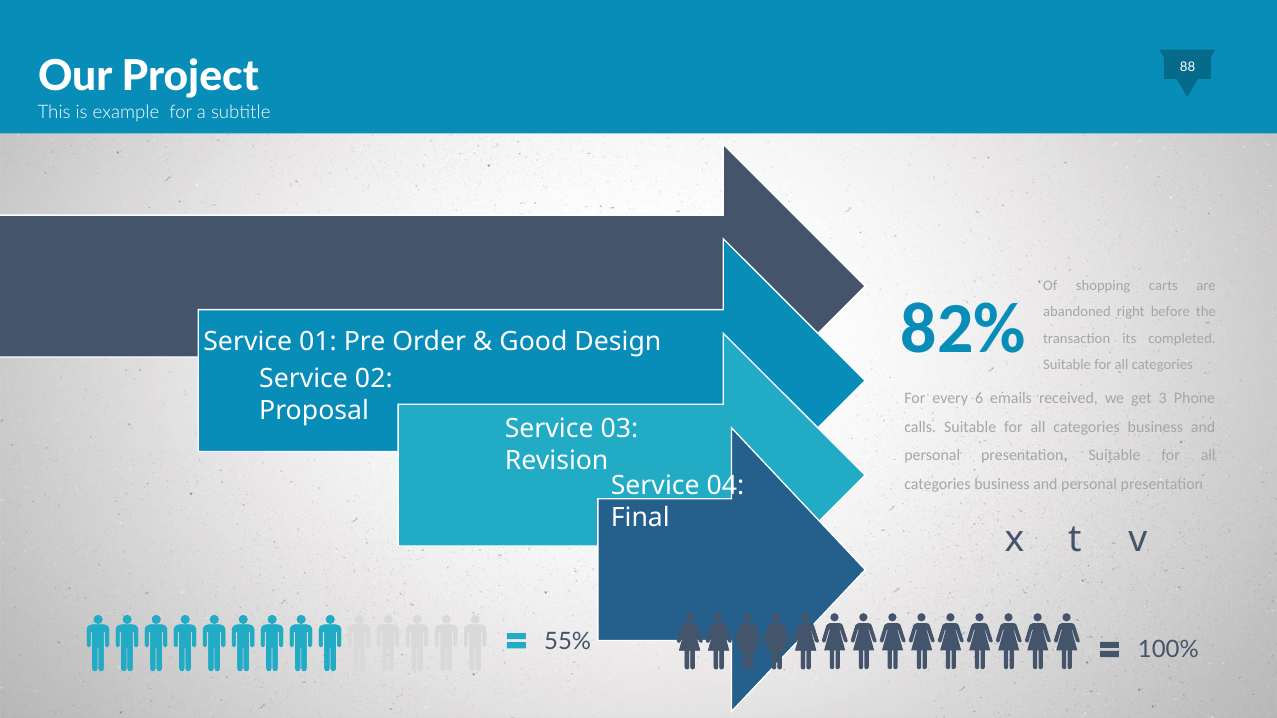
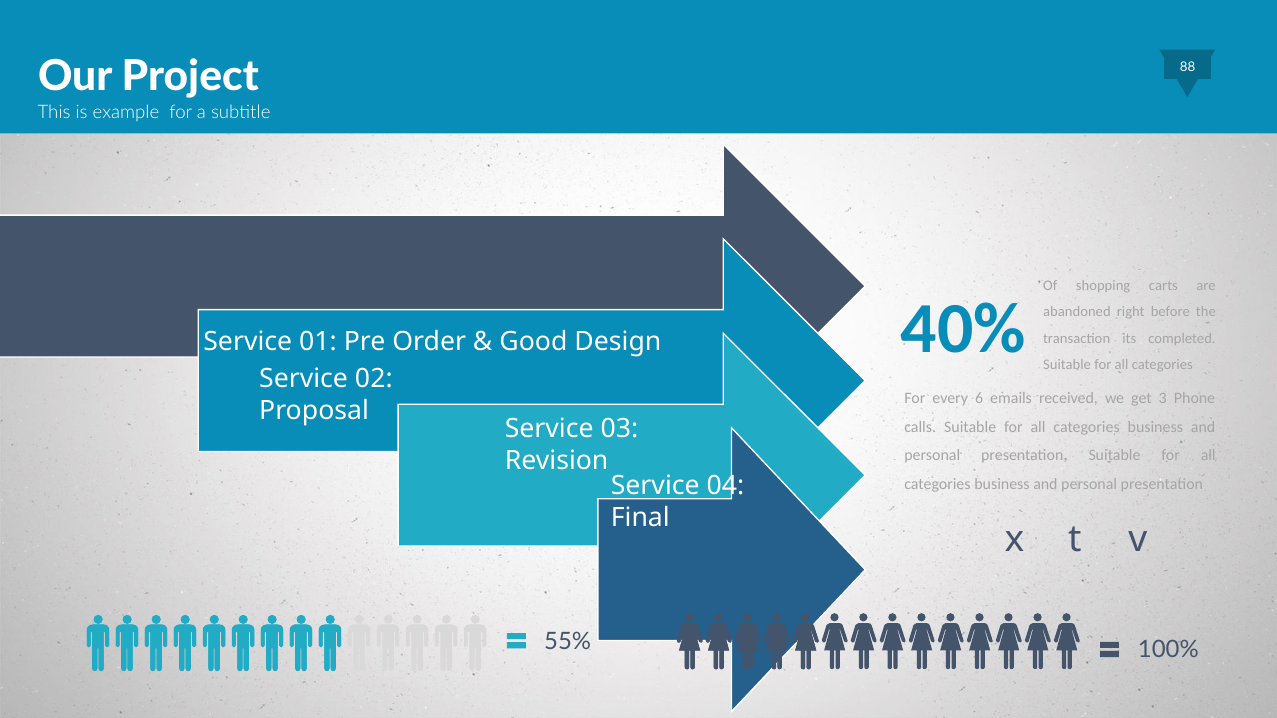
82%: 82% -> 40% (963, 329)
